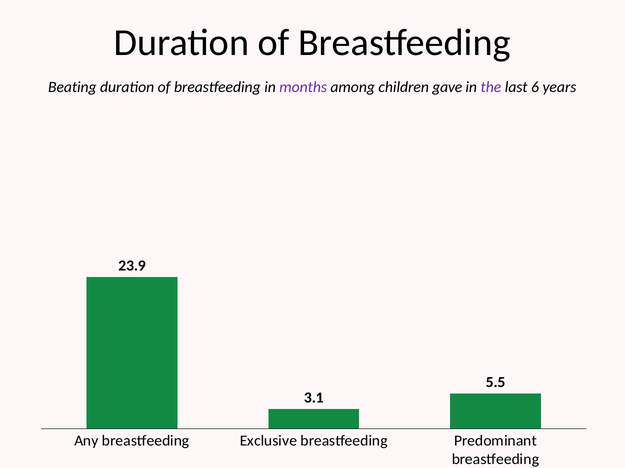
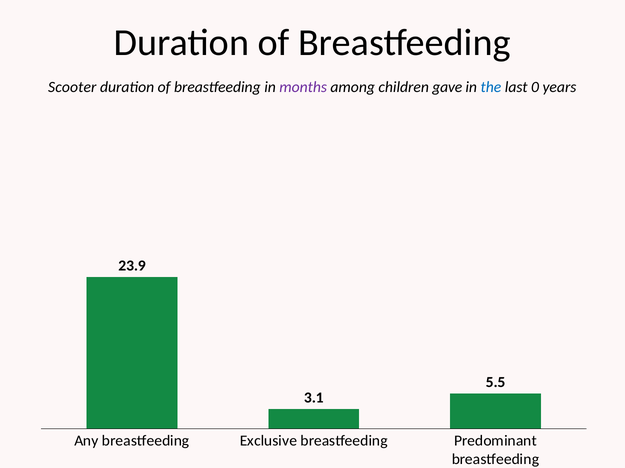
Beating: Beating -> Scooter (72, 87)
the colour: purple -> blue (491, 87)
6: 6 -> 0 (535, 87)
